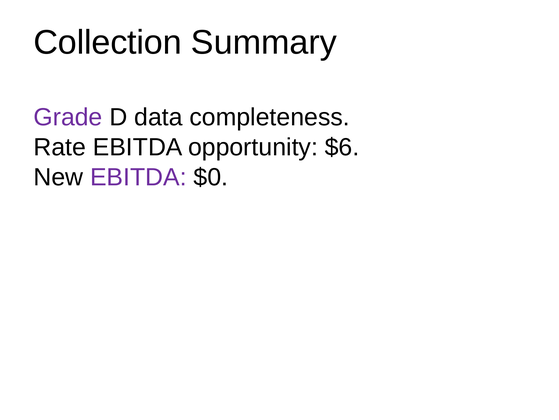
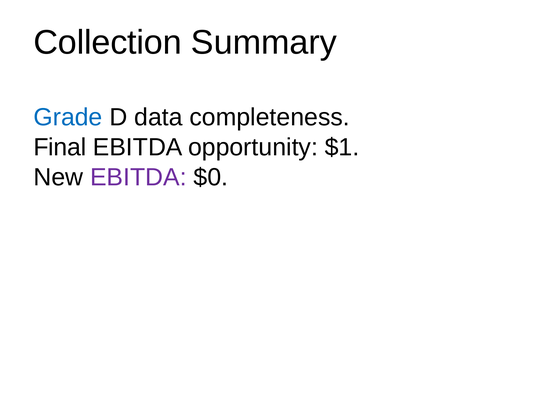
Grade colour: purple -> blue (68, 117)
Rate: Rate -> Final (60, 147)
$6: $6 -> $1 (342, 147)
